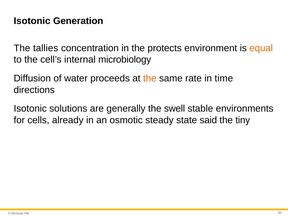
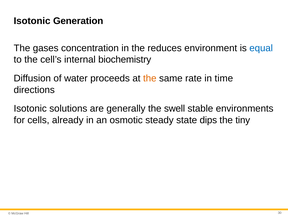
tallies: tallies -> gases (46, 48)
protects: protects -> reduces (165, 48)
equal colour: orange -> blue (261, 48)
microbiology: microbiology -> biochemistry (125, 60)
said: said -> dips (208, 120)
